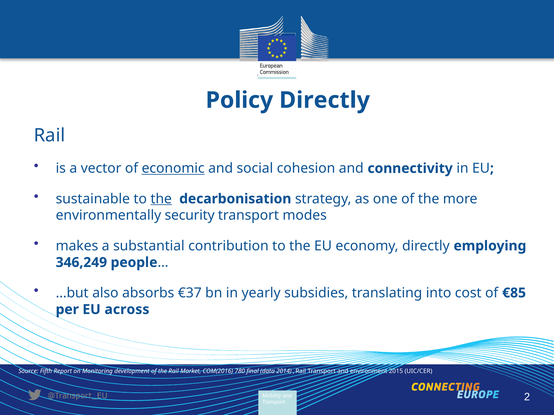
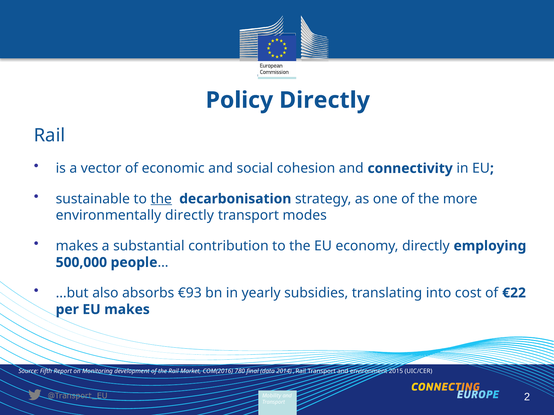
economic underline: present -> none (173, 169)
environmentally security: security -> directly (189, 216)
346,249: 346,249 -> 500,000 (81, 263)
€37: €37 -> €93 (190, 293)
€85: €85 -> €22 (514, 293)
EU across: across -> makes (127, 310)
